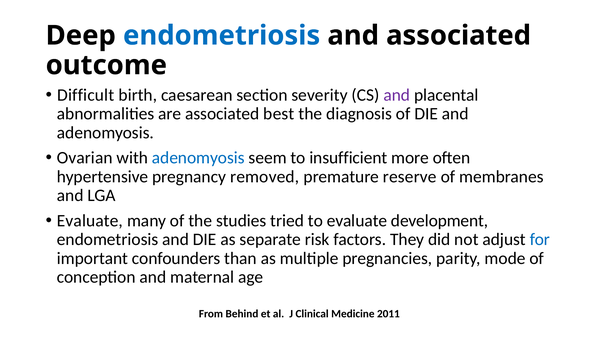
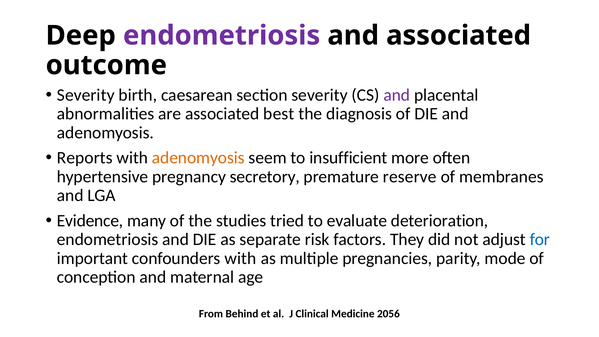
endometriosis colour: blue -> purple (222, 35)
Difficult: Difficult -> Severity (86, 95)
Ovarian: Ovarian -> Reports (85, 158)
adenomyosis colour: blue -> orange (198, 158)
removed: removed -> secretory (265, 177)
Evaluate: Evaluate -> Evidence (90, 221)
development: development -> deterioration (440, 221)
confounders than: than -> with (240, 258)
2011: 2011 -> 2056 (388, 314)
